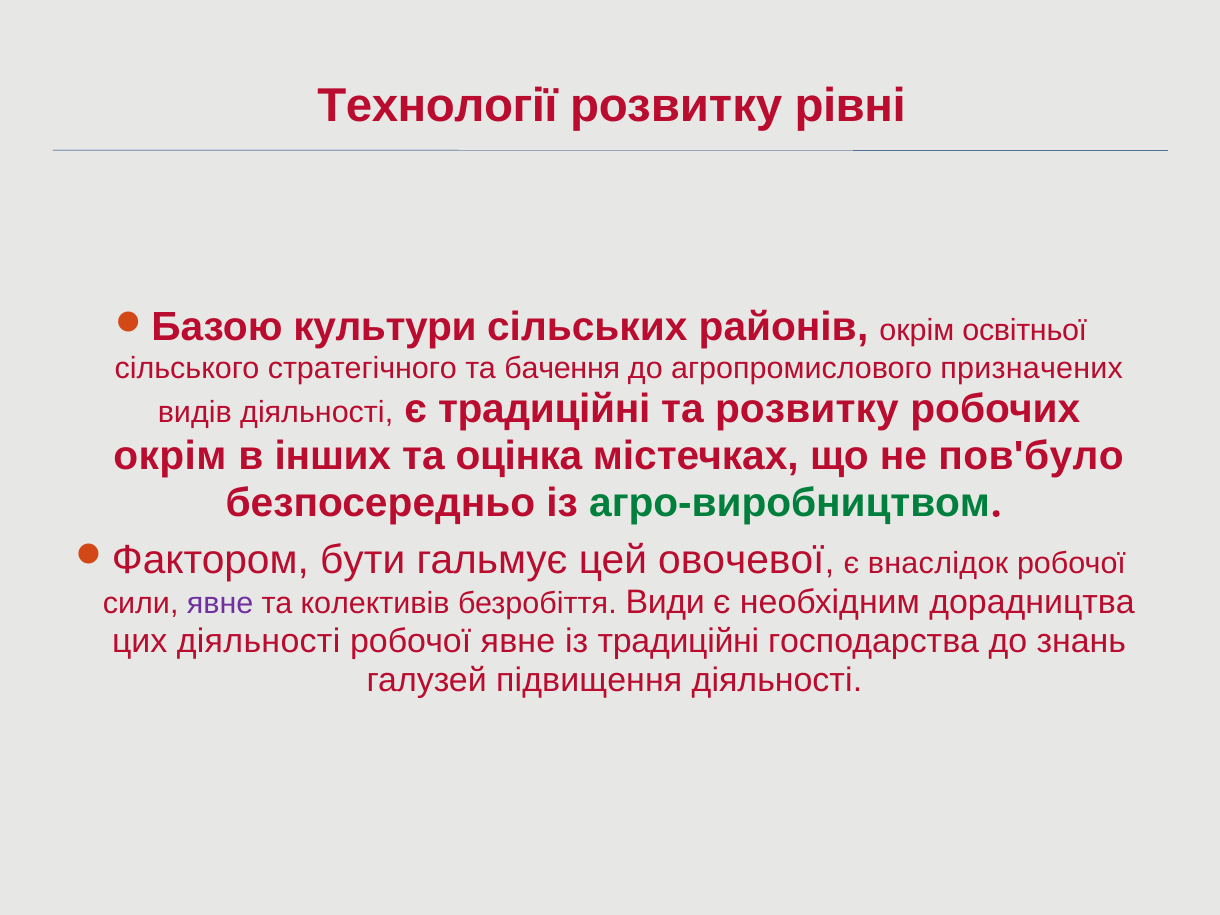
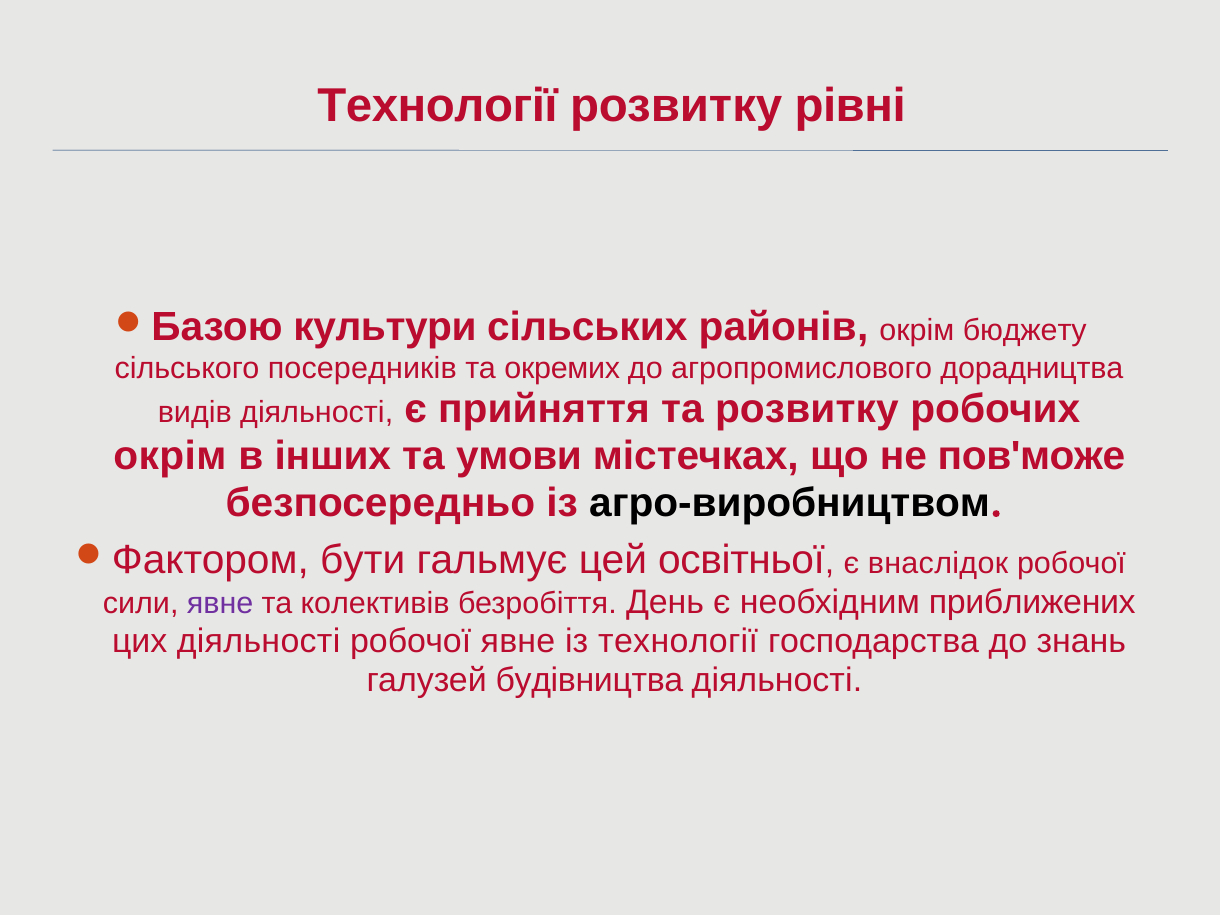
освітньої: освітньої -> бюджету (1025, 331)
стратегічного: стратегічного -> посередників (362, 368)
бачення: бачення -> окремих (562, 368)
призначених: призначених -> дорадництва (1032, 368)
є традиційні: традиційні -> прийняття (544, 409)
оцінка: оцінка -> умови (519, 456)
пов'було: пов'було -> пов'може (1031, 456)
агро-виробництвом colour: green -> black (790, 503)
овочевої: овочевої -> освітньої (742, 560)
Види: Види -> День (665, 602)
дорадництва: дорадництва -> приближених (1032, 602)
із традиційні: традиційні -> технології (678, 642)
підвищення: підвищення -> будівництва (589, 681)
